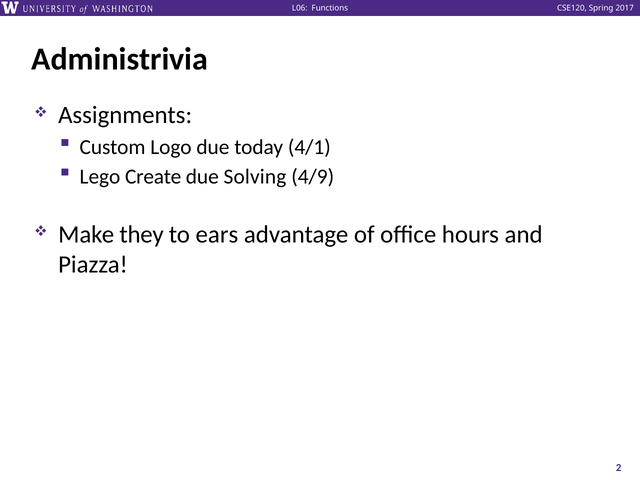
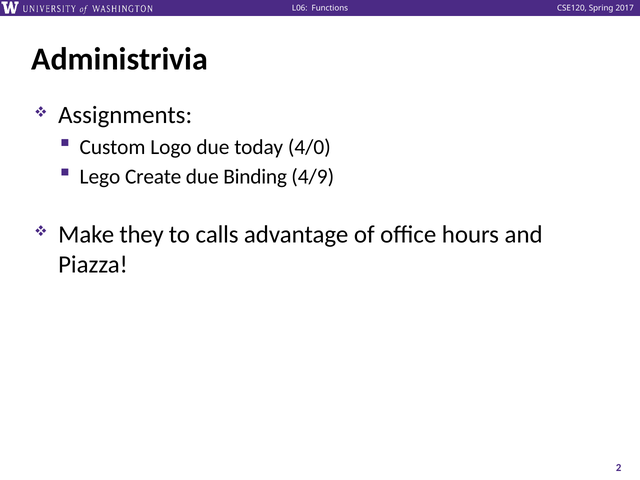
4/1: 4/1 -> 4/0 (309, 147)
Solving: Solving -> Binding (255, 177)
ears: ears -> calls (217, 235)
